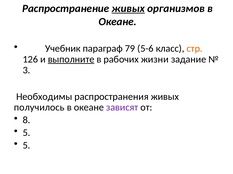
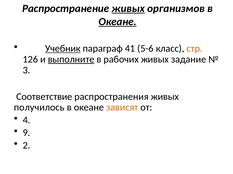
Океане underline: none -> present (118, 22)
Учебник underline: none -> present (63, 49)
79: 79 -> 41 (130, 49)
рабочих жизни: жизни -> живых (155, 60)
Необходимы: Необходимы -> Соответствие (44, 97)
зависят colour: purple -> orange (122, 108)
8: 8 -> 4 (27, 121)
5: 5 -> 9 (27, 133)
5: 5 -> 2 (27, 146)
